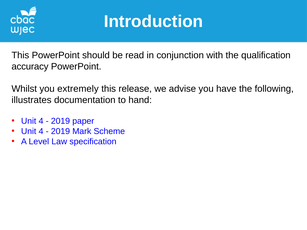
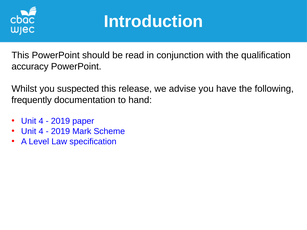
extremely: extremely -> suspected (78, 89)
illustrates: illustrates -> frequently (32, 100)
